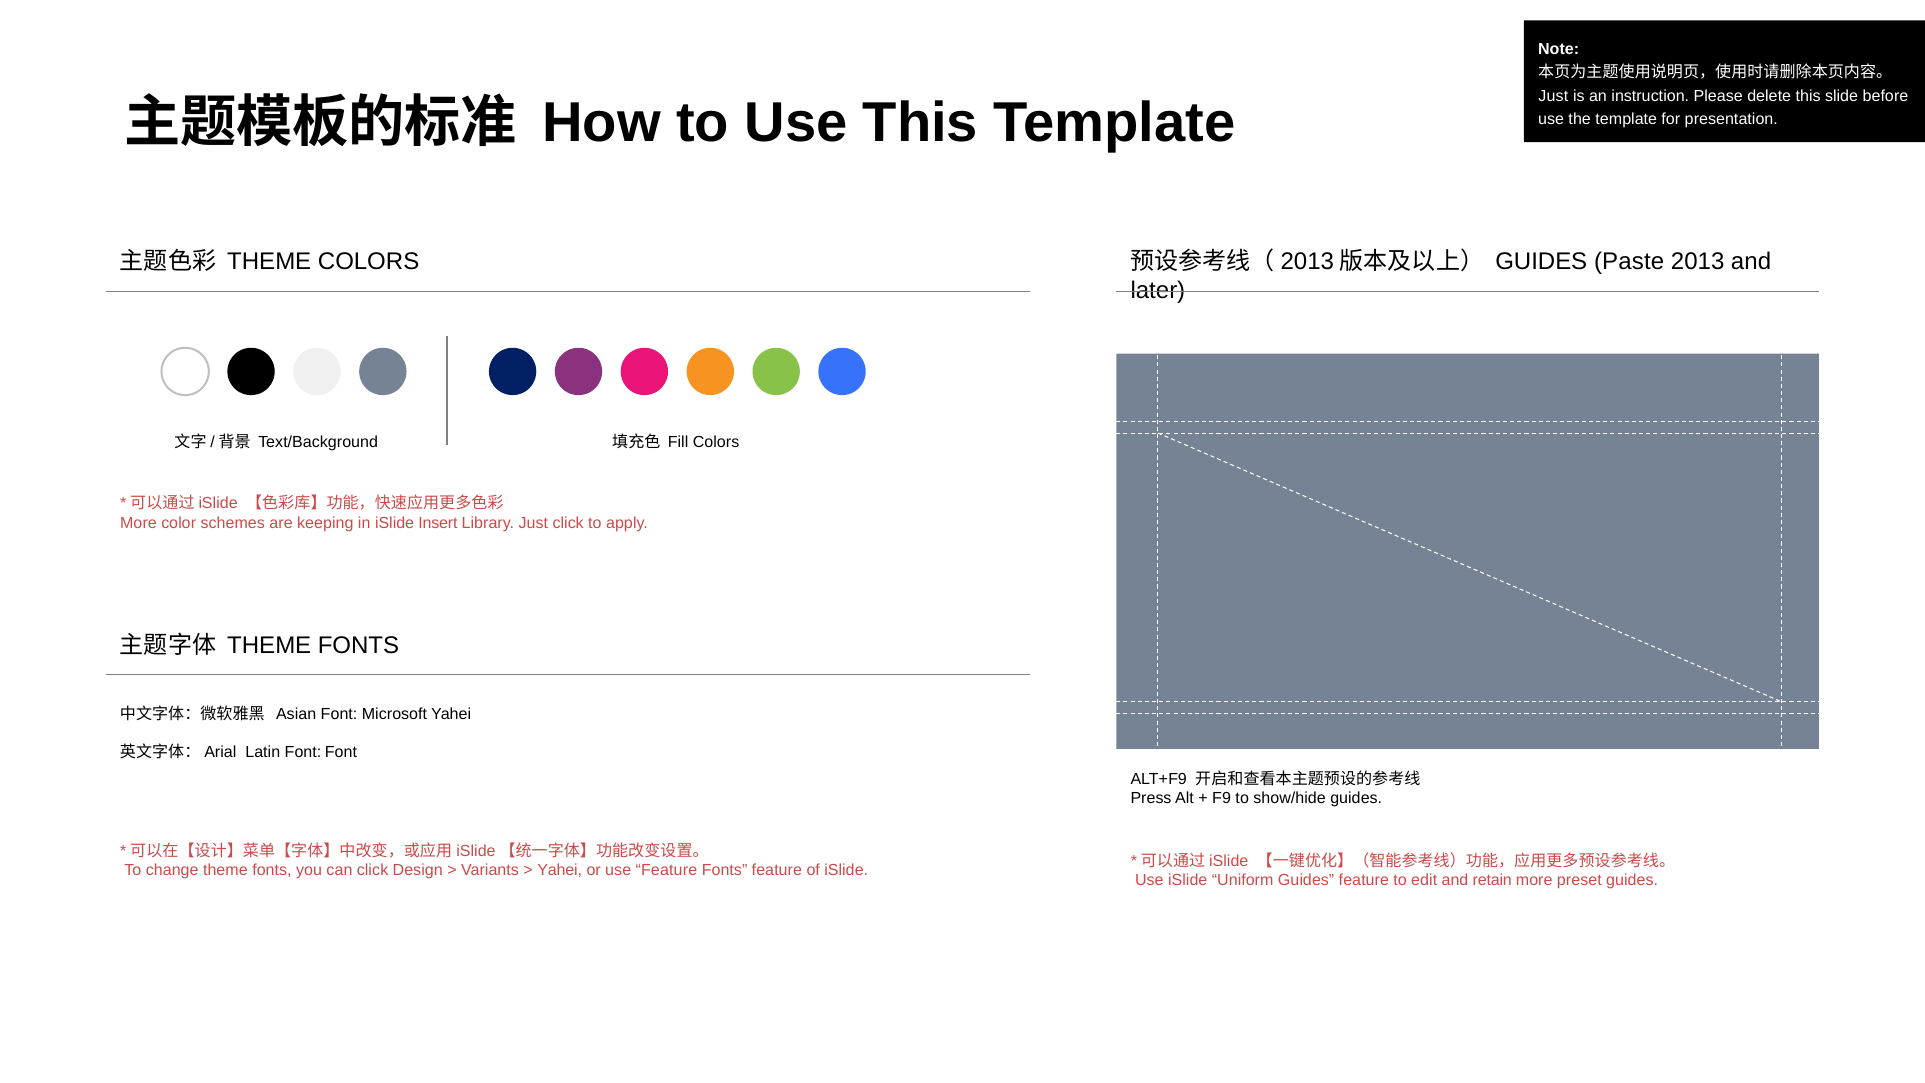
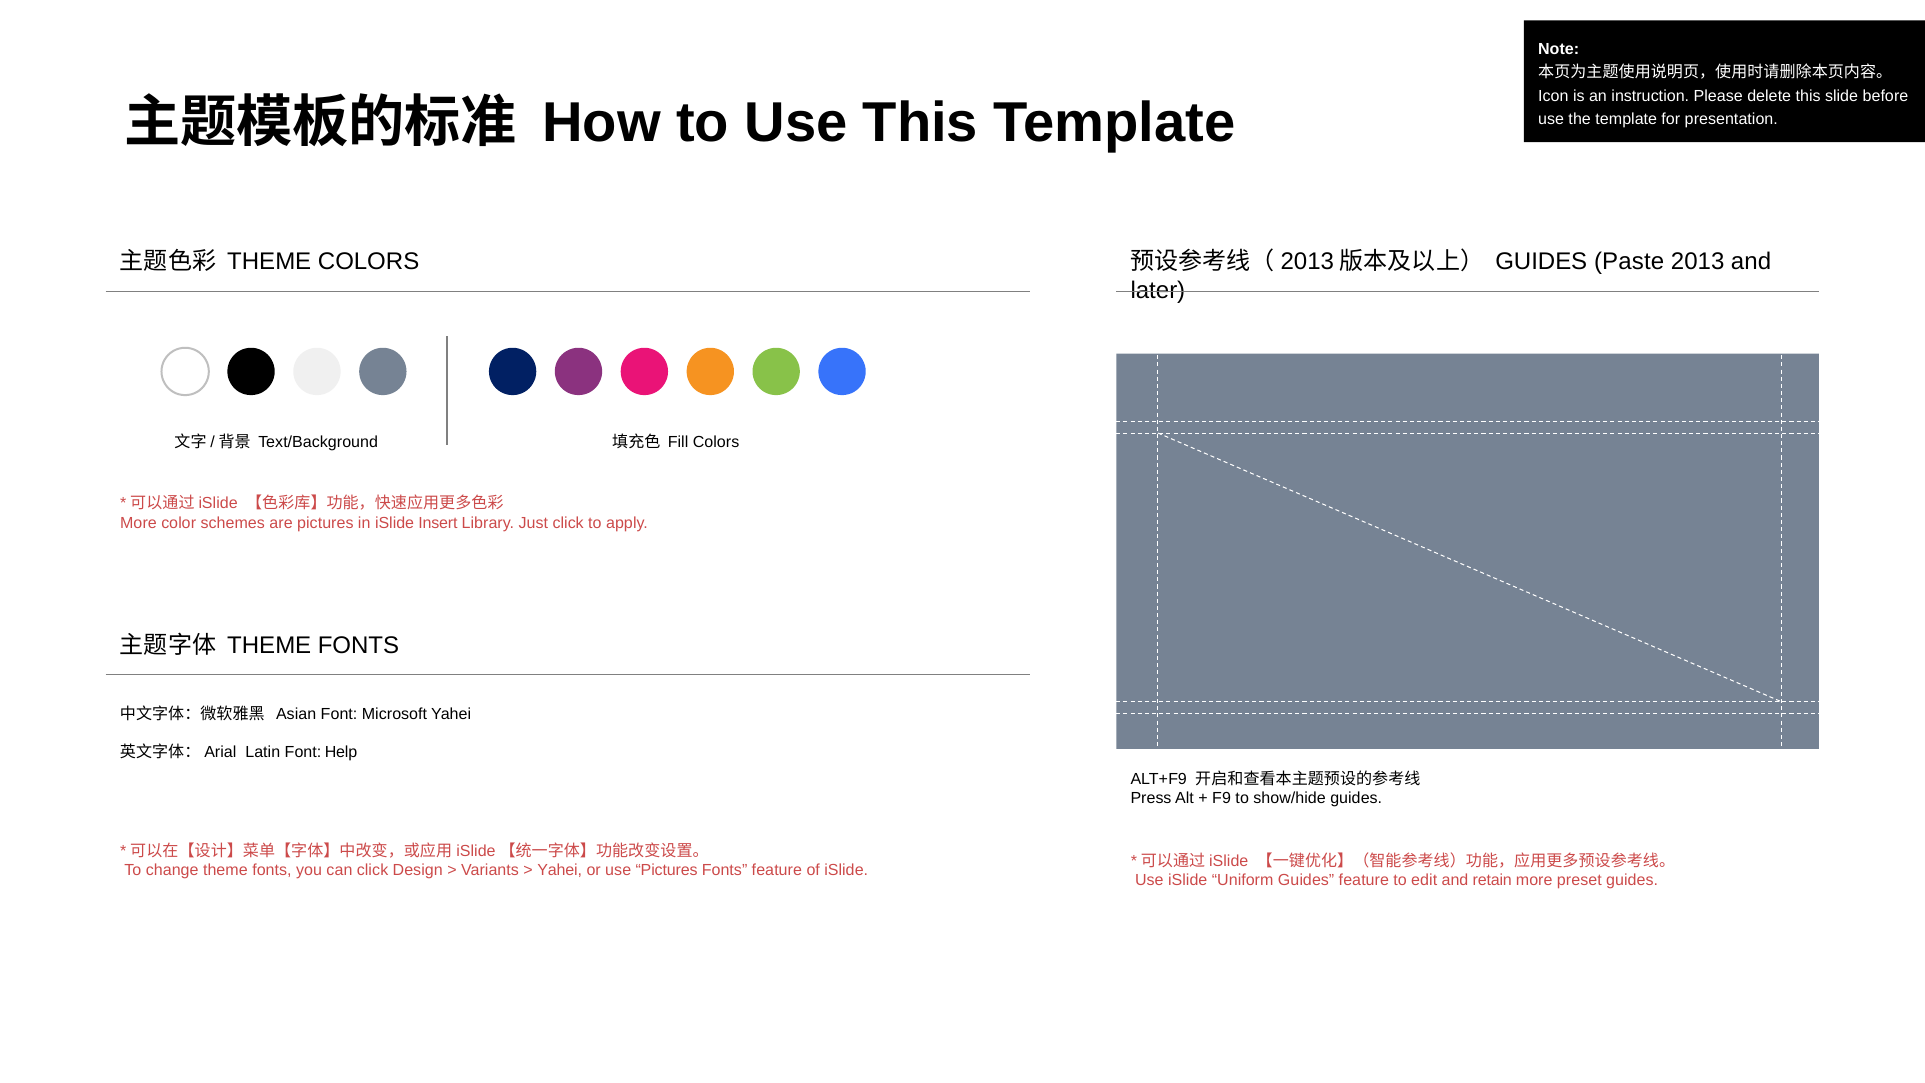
Just: Just -> Icon (1553, 96)
are keeping: keeping -> pictures (325, 523)
Font Font: Font -> Help (341, 752)
use Feature: Feature -> Pictures (667, 870)
